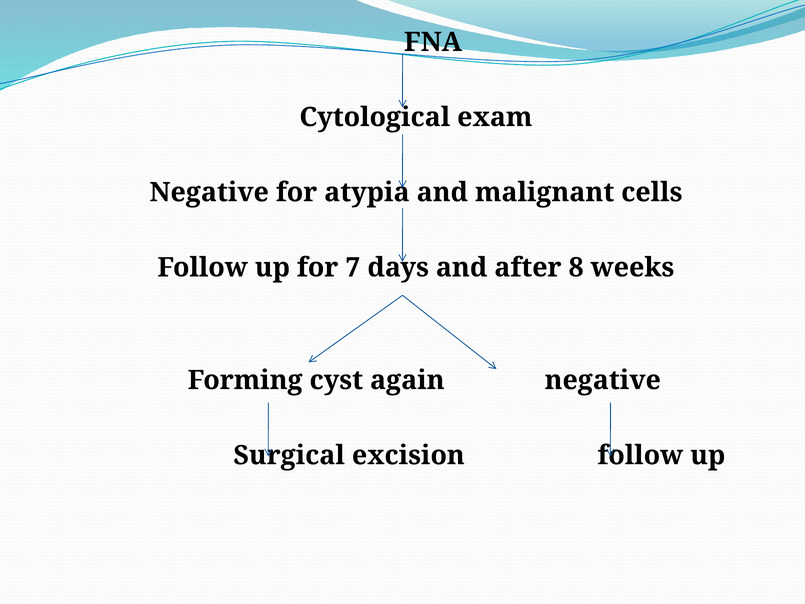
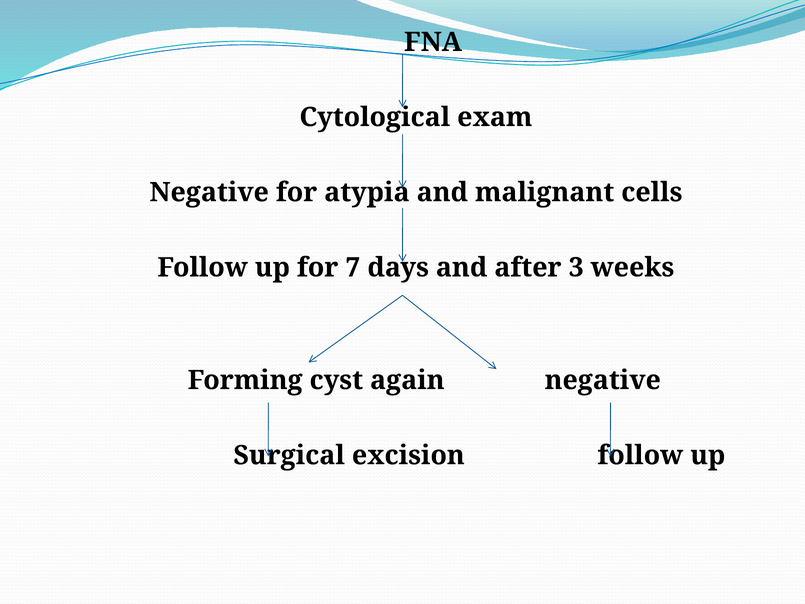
8: 8 -> 3 (576, 267)
